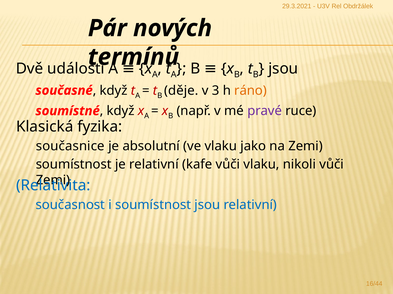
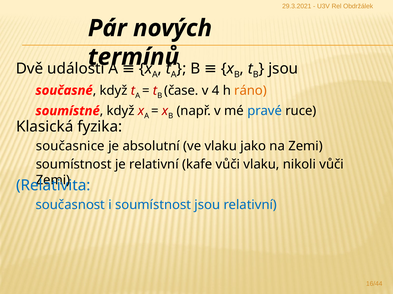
děje: děje -> čase (181, 91)
3: 3 -> 4 (216, 91)
pravé colour: purple -> blue (265, 111)
